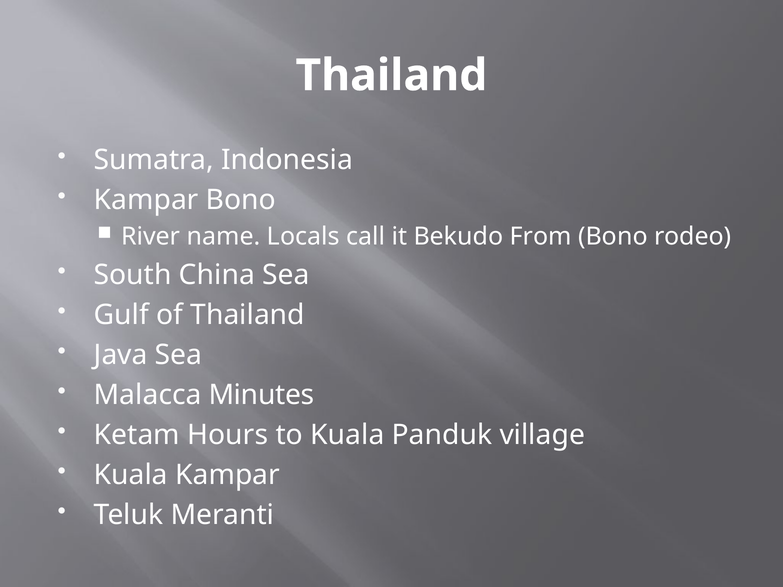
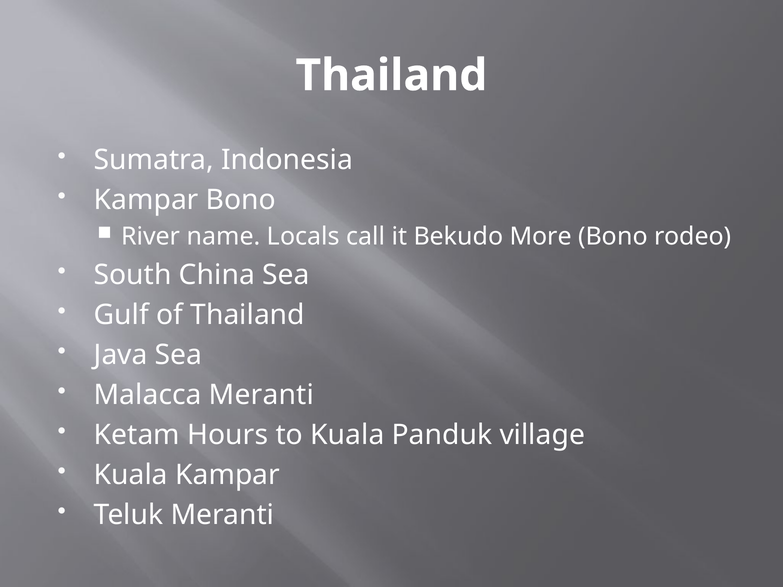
From: From -> More (541, 237)
Malacca Minutes: Minutes -> Meranti (261, 395)
